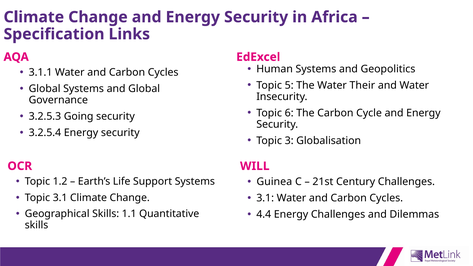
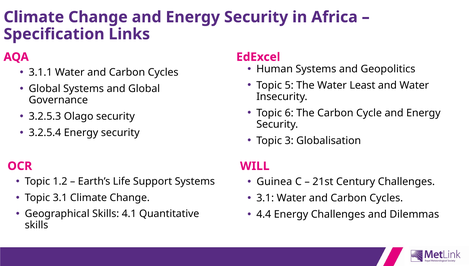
Their: Their -> Least (362, 85)
Going: Going -> Olago (79, 116)
1.1: 1.1 -> 4.1 (129, 214)
